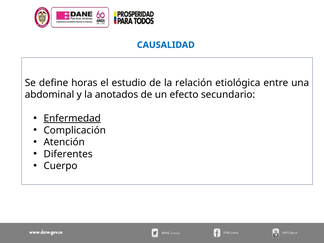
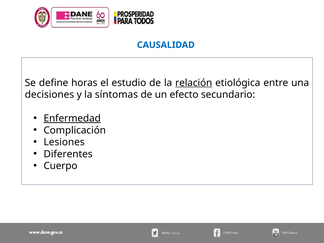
relación underline: none -> present (194, 83)
abdominal: abdominal -> decisiones (49, 95)
anotados: anotados -> síntomas (116, 95)
Atención: Atención -> Lesiones (64, 142)
